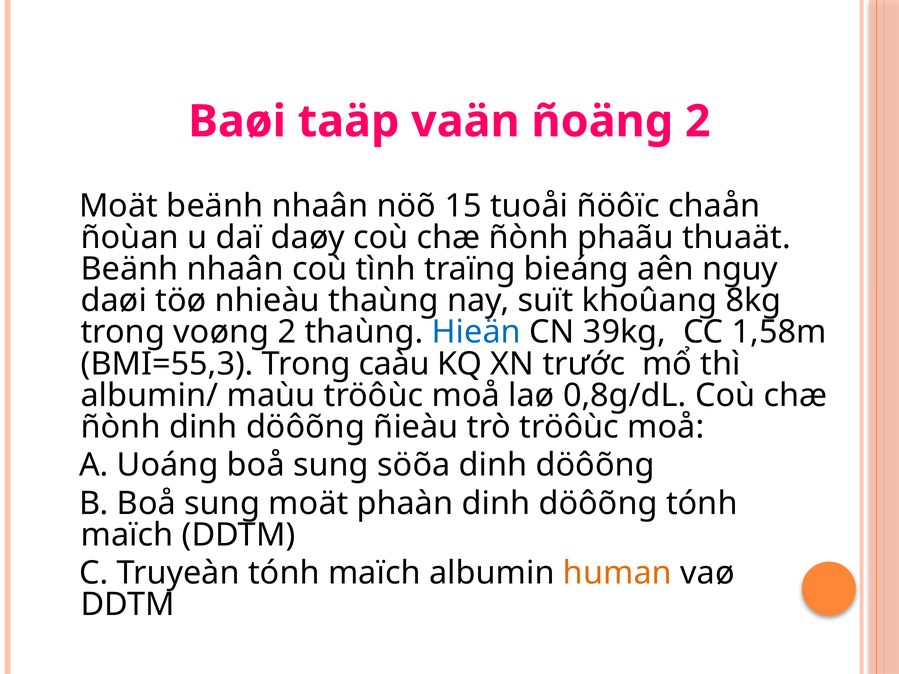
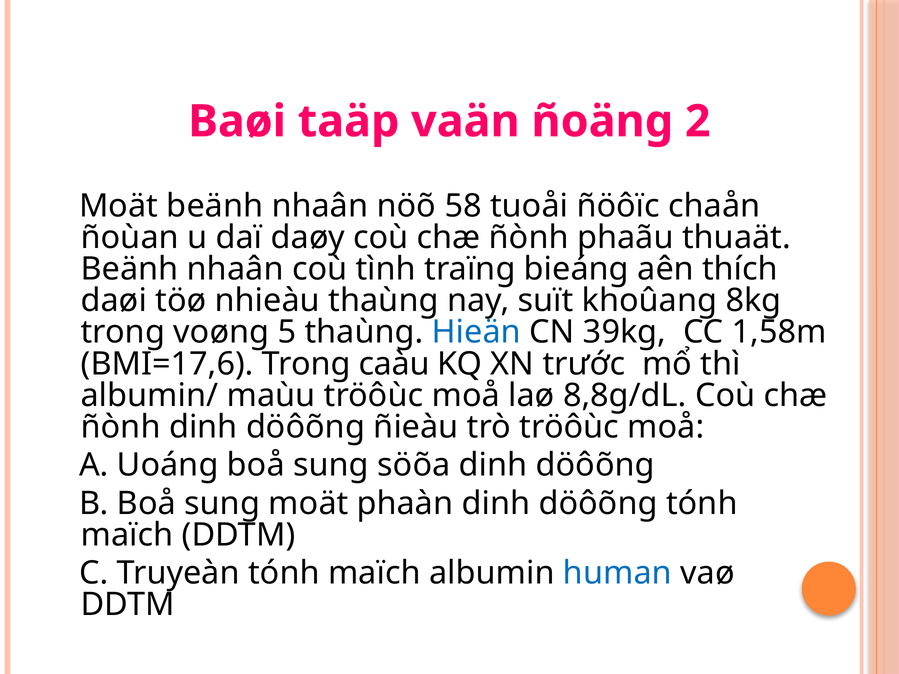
15: 15 -> 58 (463, 206)
nguy: nguy -> thích (740, 269)
voøng 2: 2 -> 5 (287, 332)
BMI=55,3: BMI=55,3 -> BMI=17,6 (167, 364)
0,8g/dL: 0,8g/dL -> 8,8g/dL (625, 395)
human colour: orange -> blue (617, 573)
